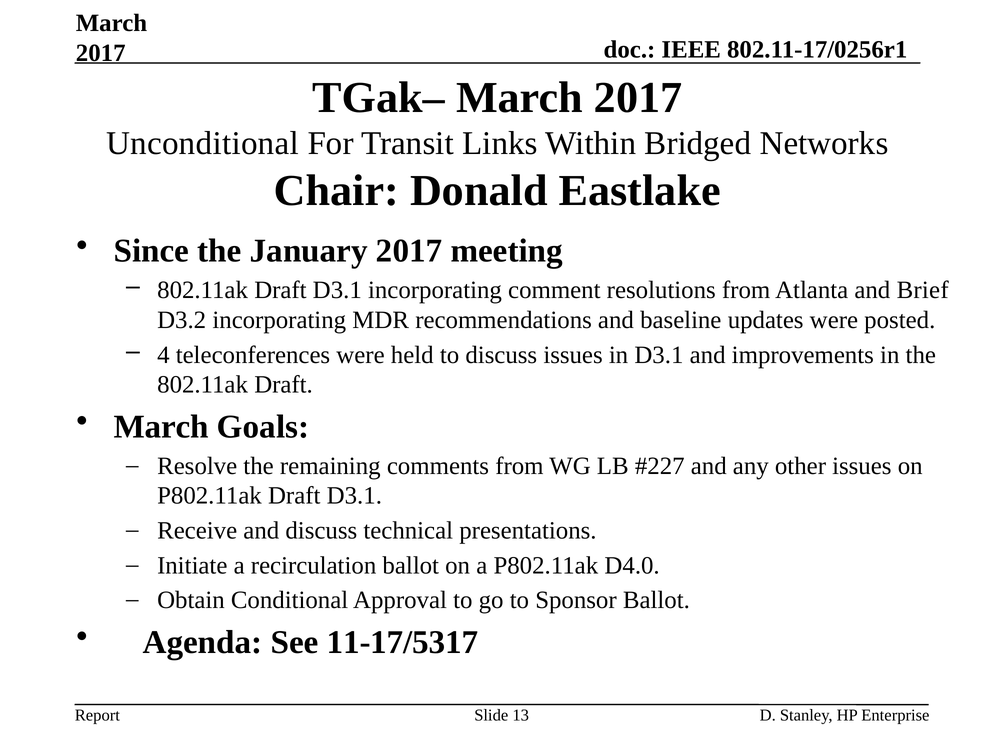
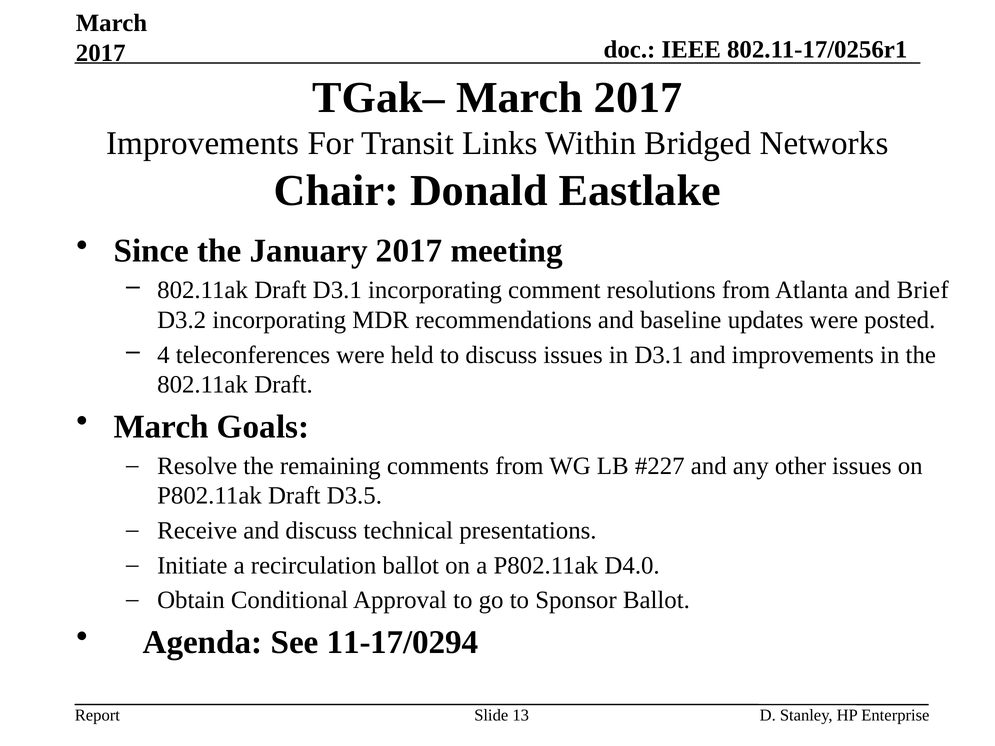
Unconditional: Unconditional -> Improvements (203, 143)
P802.11ak Draft D3.1: D3.1 -> D3.5 (354, 496)
11-17/5317: 11-17/5317 -> 11-17/0294 (402, 642)
